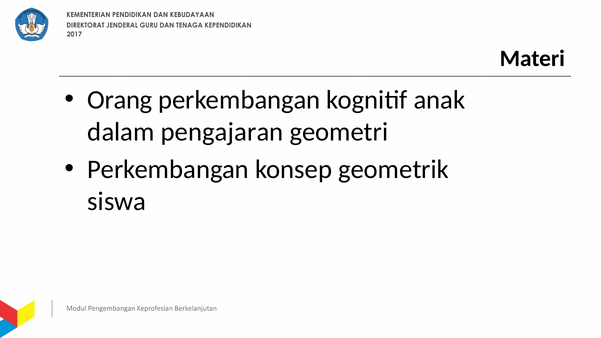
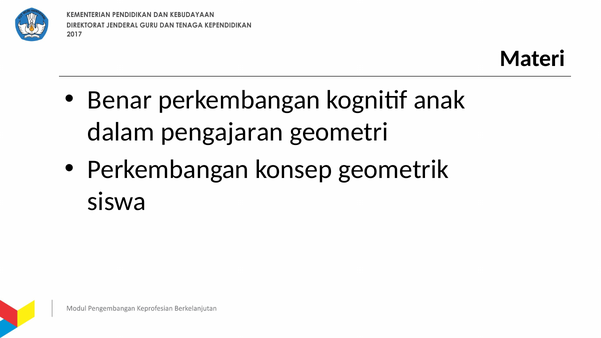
Orang: Orang -> Benar (120, 100)
